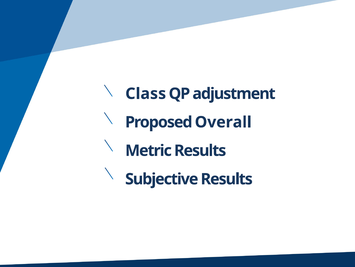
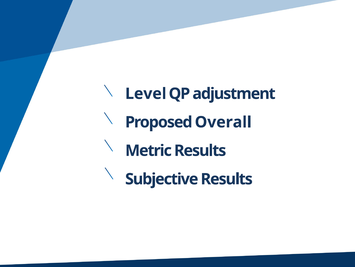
Class: Class -> Level (146, 93)
